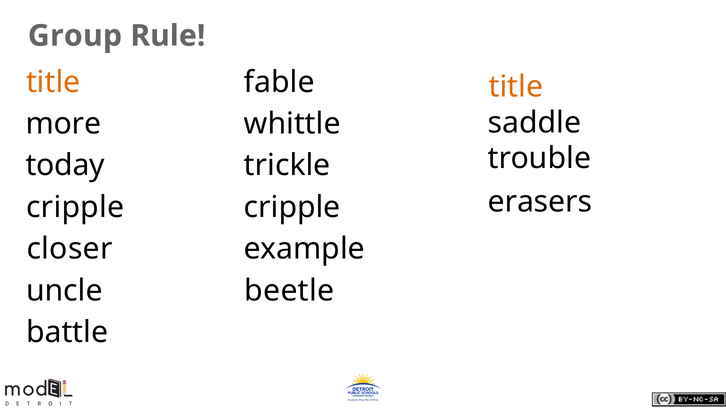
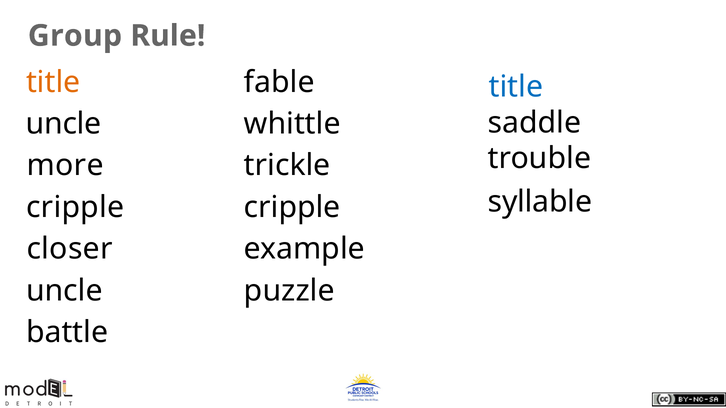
title colour: orange -> blue (516, 87)
more: more -> uncle (64, 124)
today: today -> more (65, 166)
erasers: erasers -> syllable (540, 202)
beetle: beetle -> puzzle (289, 291)
